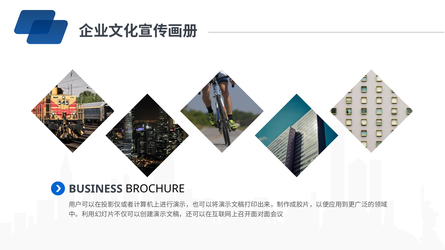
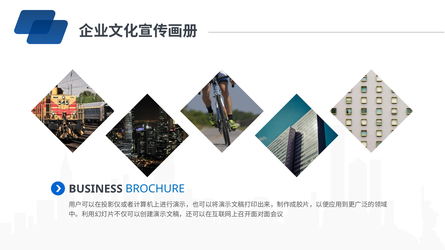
BROCHURE colour: black -> blue (155, 189)
